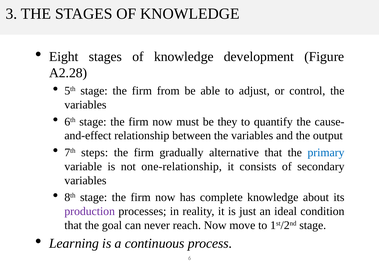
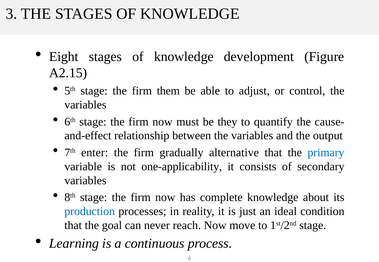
A2.28: A2.28 -> A2.15 (68, 73)
from: from -> them (168, 91)
steps: steps -> enter (95, 153)
one-relationship: one-relationship -> one-applicability (182, 167)
production colour: purple -> blue (90, 212)
